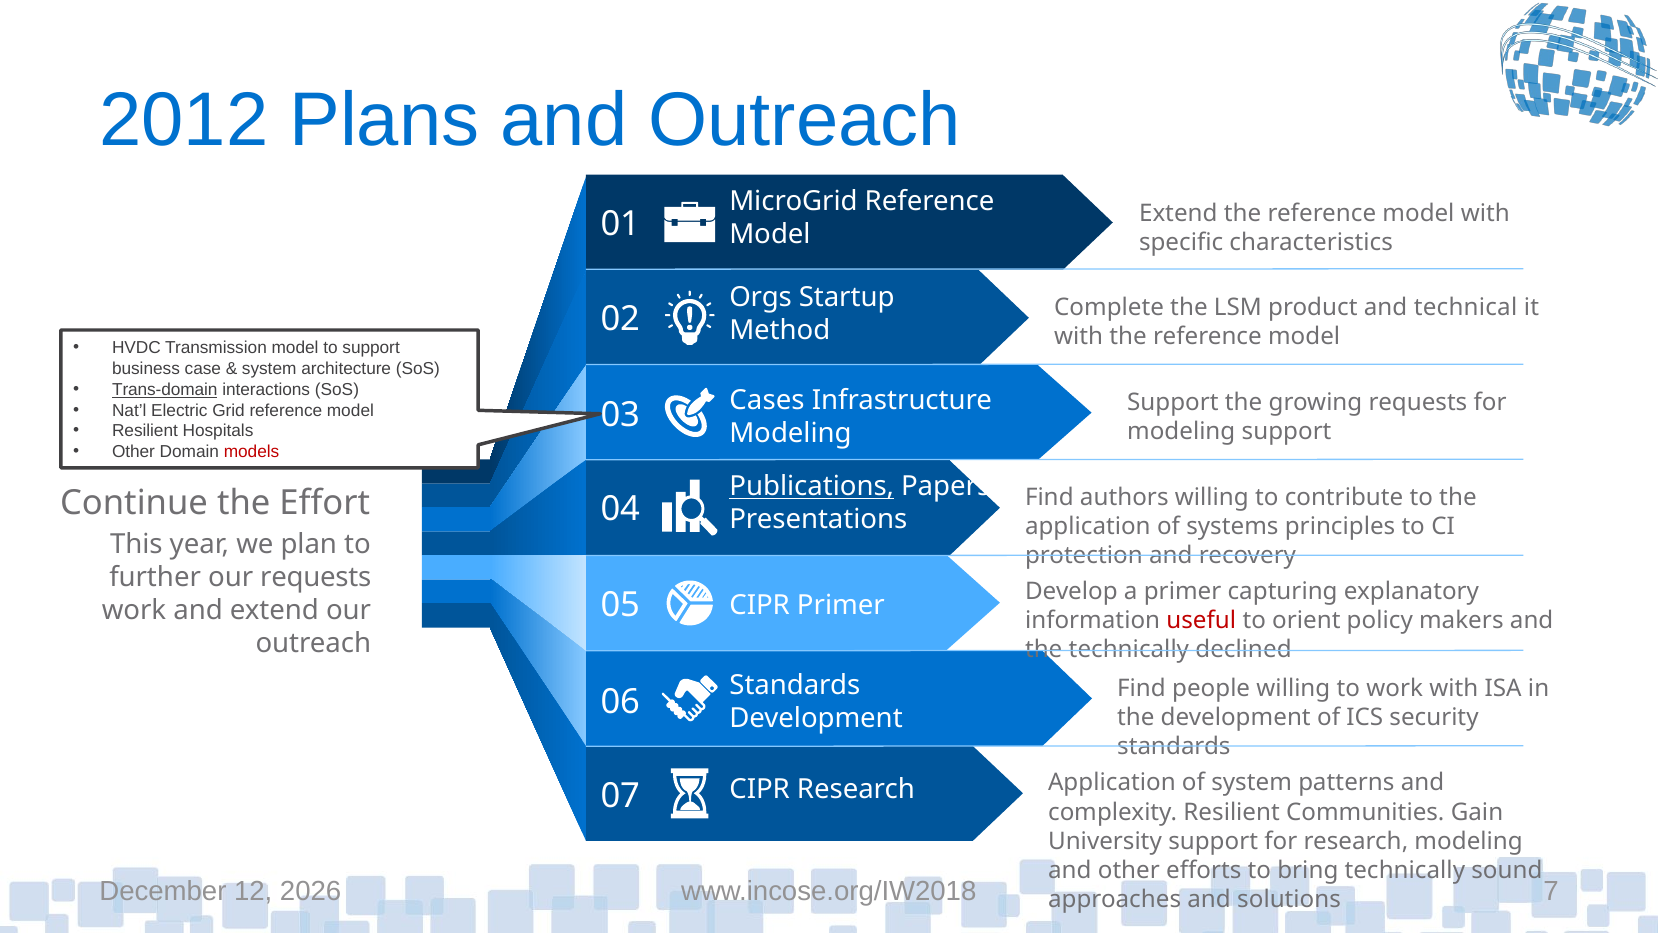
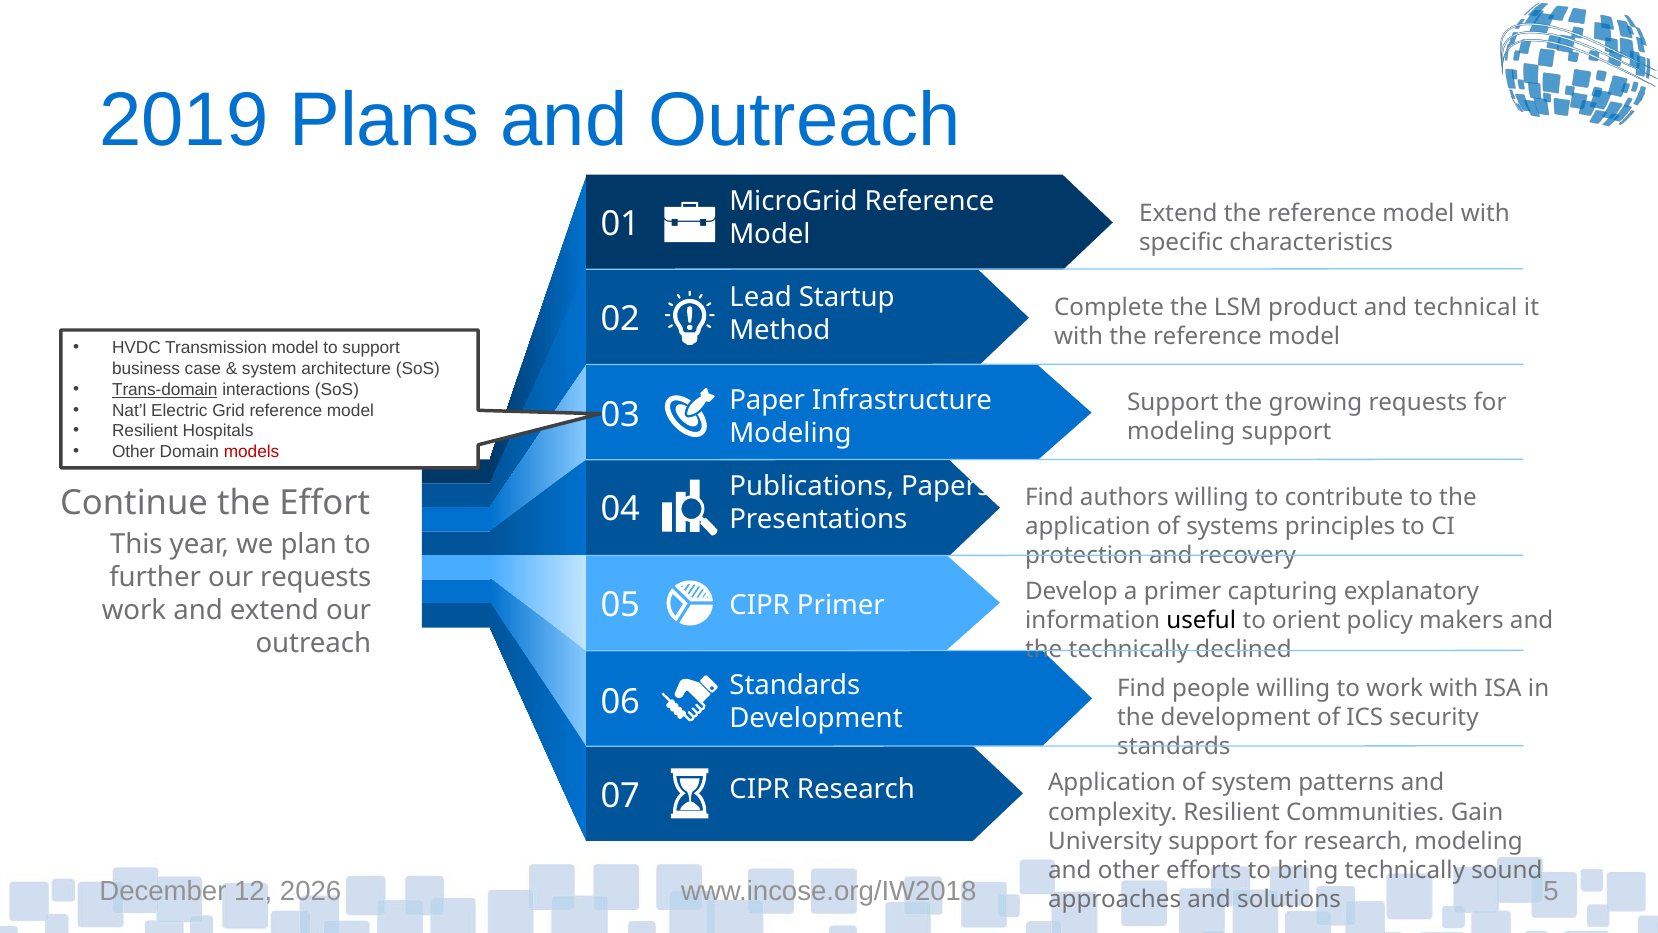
2012: 2012 -> 2019 (184, 120)
Orgs: Orgs -> Lead (761, 297)
Cases: Cases -> Paper (767, 400)
Publications underline: present -> none (812, 486)
useful colour: red -> black (1201, 620)
7: 7 -> 5 (1551, 891)
